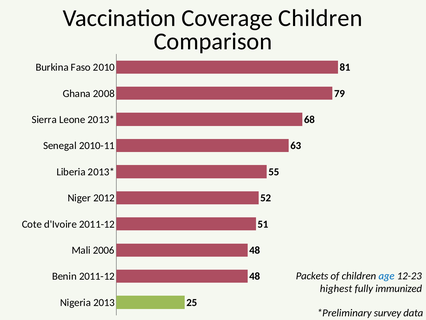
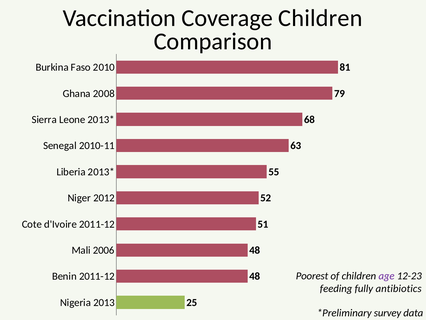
Packets: Packets -> Poorest (312, 275)
age colour: blue -> purple (387, 275)
highest: highest -> feeding (336, 288)
immunized: immunized -> antibiotics (399, 288)
